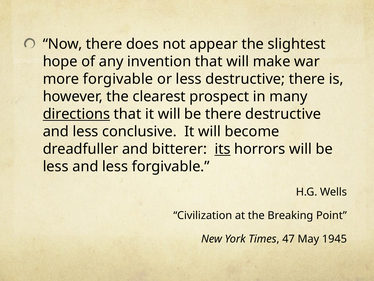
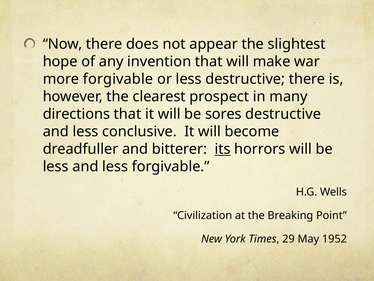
directions underline: present -> none (76, 114)
be there: there -> sores (223, 114)
47: 47 -> 29 (288, 239)
1945: 1945 -> 1952 (334, 239)
